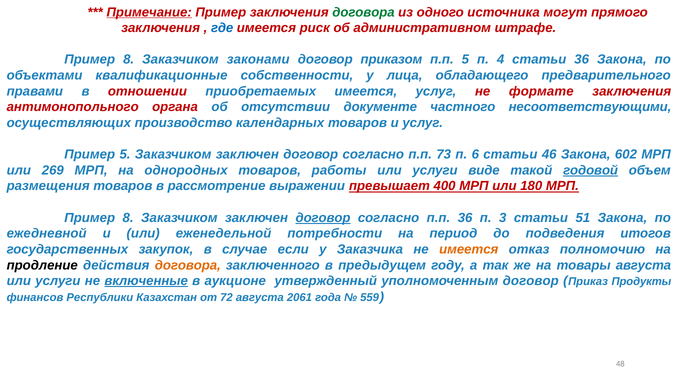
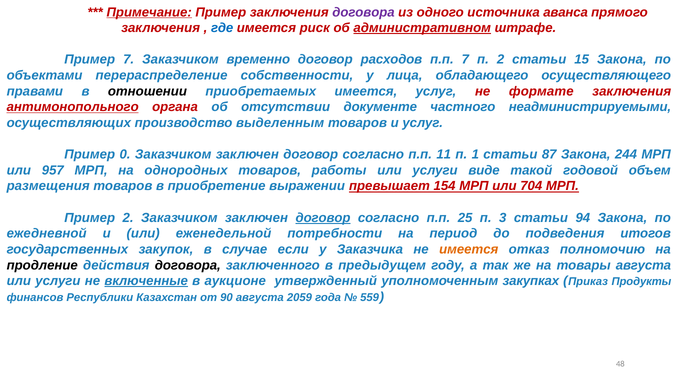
договора colour: green -> purple (363, 12)
могут: могут -> аванса (566, 12)
административном underline: none -> present (422, 28)
8: 8 -> 7 (129, 60)
законами: законами -> временно (258, 60)
приказом: приказом -> расходов (391, 60)
п.п 5: 5 -> 7 (465, 60)
п 4: 4 -> 2 (501, 60)
статьи 36: 36 -> 15 (582, 60)
квалификационные: квалификационные -> перераспределение (162, 75)
предварительного: предварительного -> осуществляющего (606, 75)
отношении colour: red -> black (147, 91)
антимонопольного underline: none -> present (73, 107)
несоответствующими: несоответствующими -> неадминистрируемыми (590, 107)
календарных: календарных -> выделенным (280, 123)
Пример 5: 5 -> 0 (125, 155)
73: 73 -> 11 (444, 155)
6: 6 -> 1 (475, 155)
46: 46 -> 87 (549, 155)
602: 602 -> 244 (626, 155)
269: 269 -> 957 (53, 170)
годовой underline: present -> none (591, 170)
рассмотрение: рассмотрение -> приобретение (217, 186)
400: 400 -> 154 (445, 186)
180: 180 -> 704 (531, 186)
8: 8 -> 2 (128, 218)
п.п 36: 36 -> 25 (465, 218)
51: 51 -> 94 (583, 218)
договора colour: orange -> black (188, 265)
уполномоченным договор: договор -> закупках (531, 281)
72: 72 -> 90 (226, 298)
2061: 2061 -> 2059 (299, 298)
